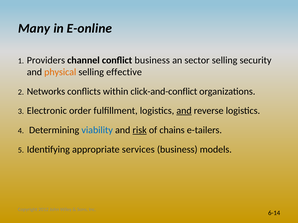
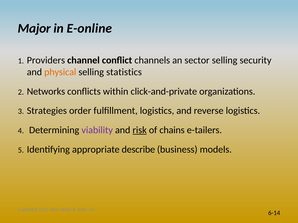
Many: Many -> Major (34, 28)
conflict business: business -> channels (152, 60)
effective: effective -> statistics (124, 72)
click-and-conflict: click-and-conflict -> click-and-private (164, 92)
Electronic: Electronic -> Strategies (47, 111)
and underline: present -> none (184, 111)
viability colour: blue -> purple (97, 130)
services: services -> describe (138, 150)
